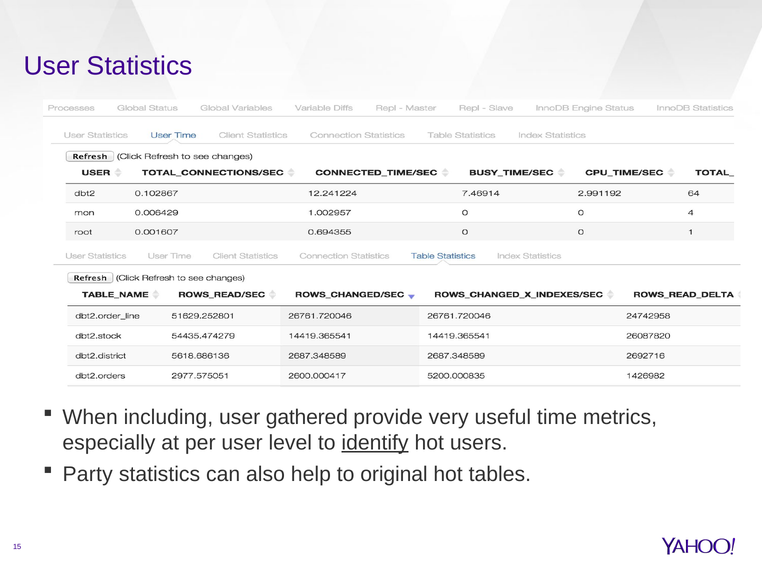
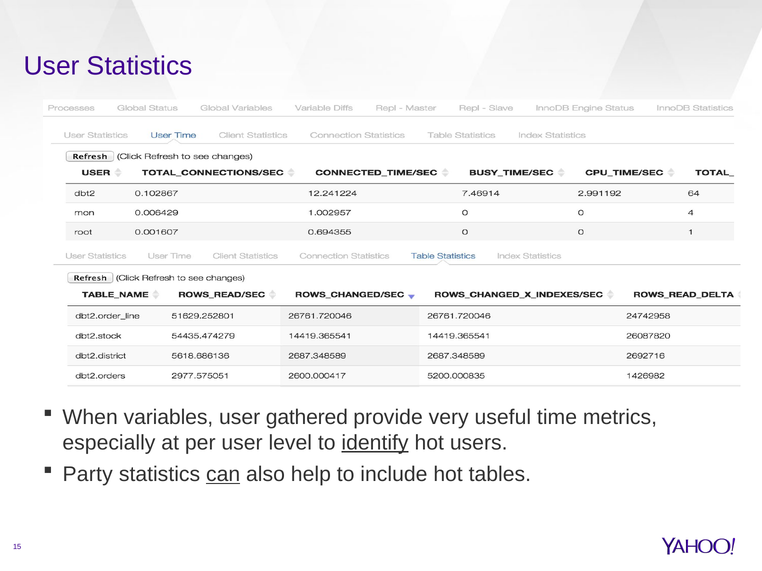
including: including -> variables (168, 418)
can underline: none -> present (223, 475)
original: original -> include (394, 475)
